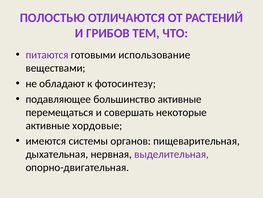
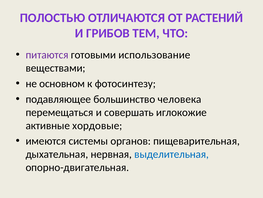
обладают: обладают -> основном (62, 83)
большинство активные: активные -> человека (180, 99)
некоторые: некоторые -> иглокожие (181, 112)
выделительная colour: purple -> blue (172, 154)
